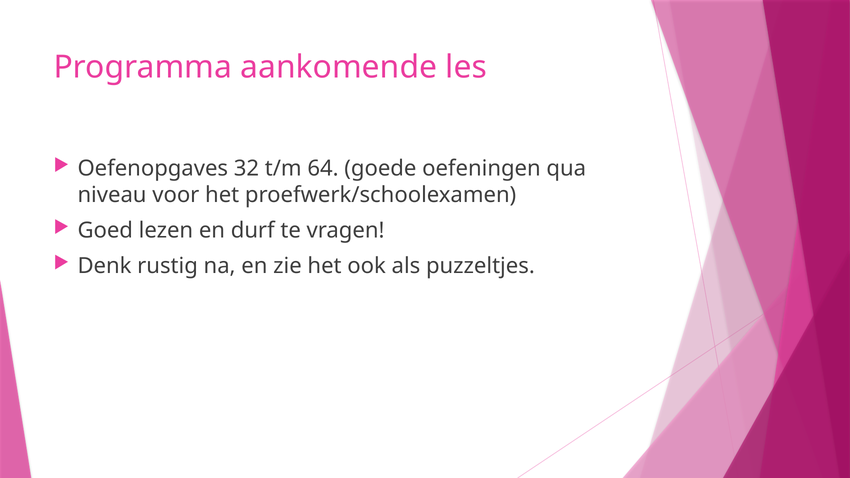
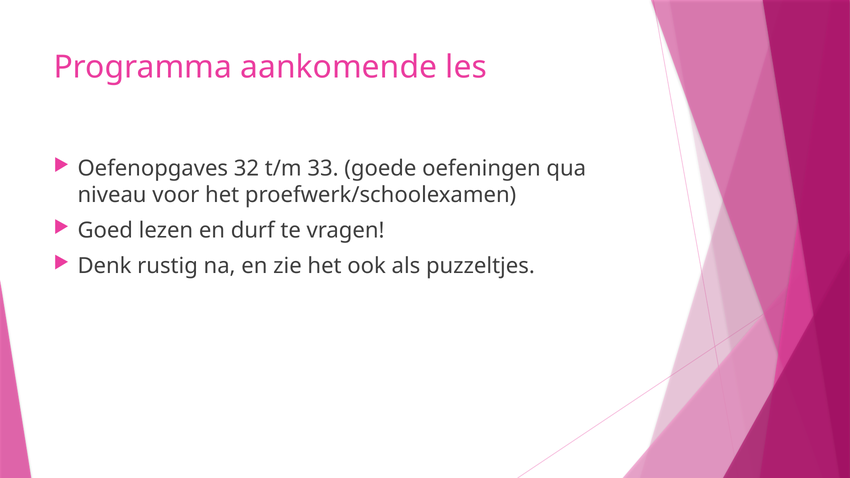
64: 64 -> 33 (323, 169)
